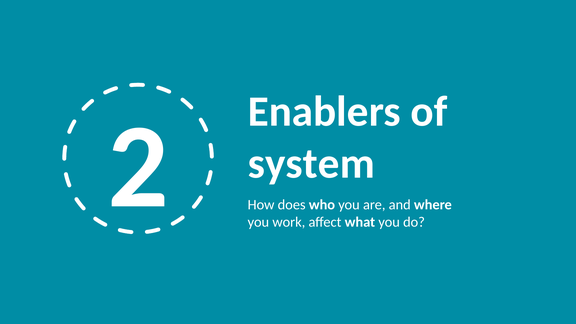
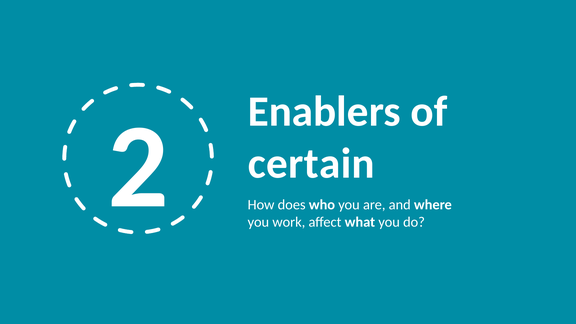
system: system -> certain (311, 164)
